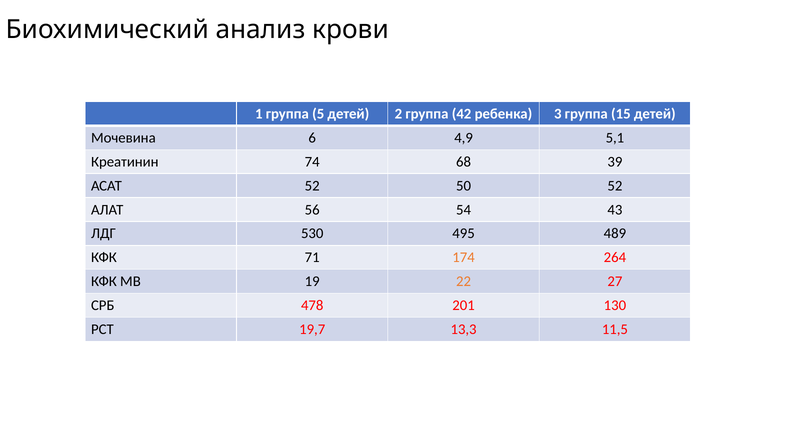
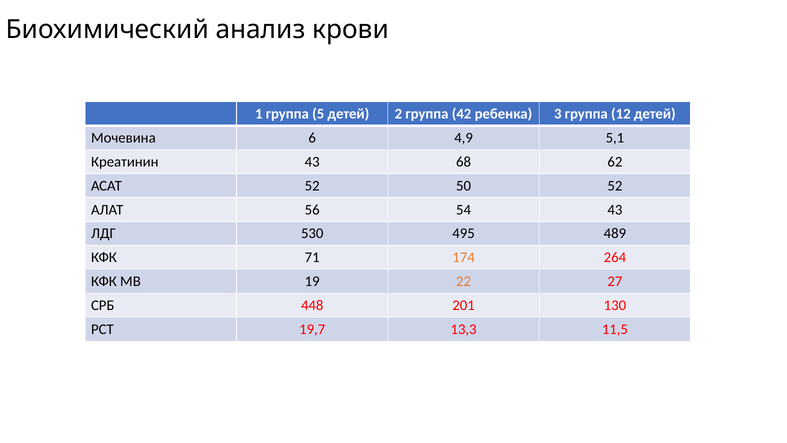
15: 15 -> 12 (621, 114)
Креатинин 74: 74 -> 43 (312, 162)
39: 39 -> 62 (615, 162)
478: 478 -> 448 (312, 305)
